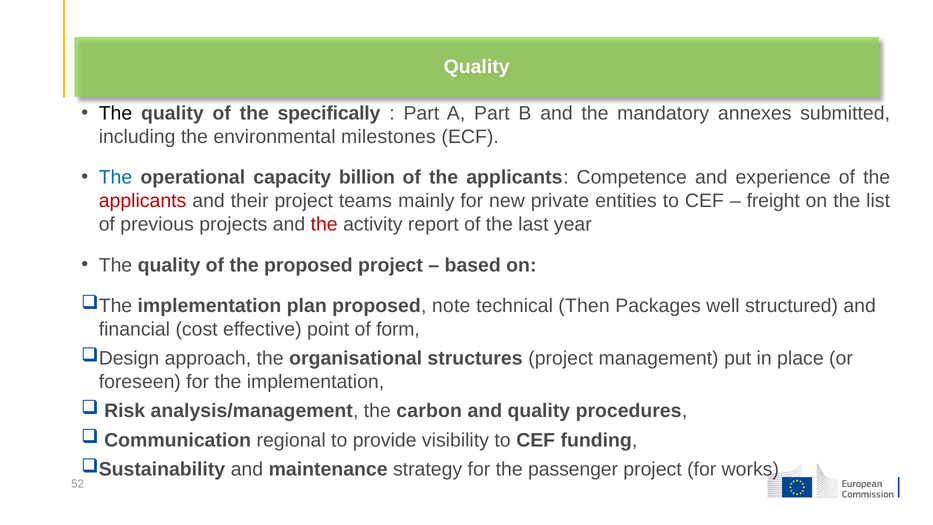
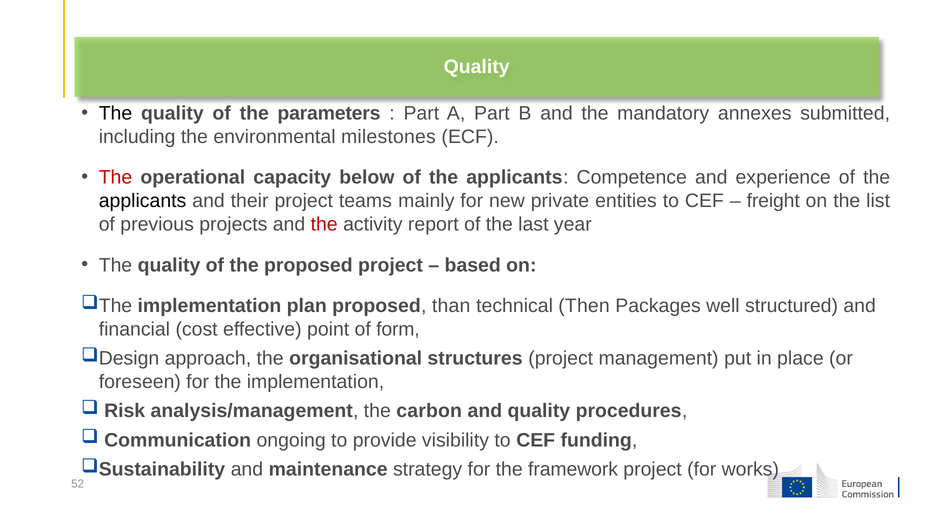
specifically: specifically -> parameters (329, 113)
The colour: blue -> red (115, 177)
billion: billion -> below (367, 177)
applicants colour: red -> black (143, 201)
note: note -> than (451, 306)
regional: regional -> ongoing (291, 440)
passenger: passenger -> framework (573, 469)
